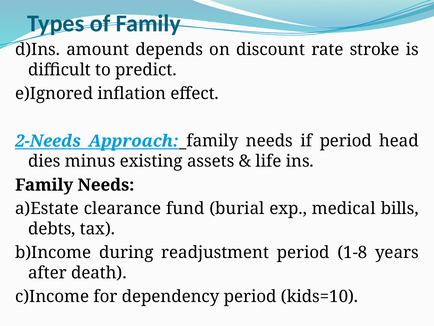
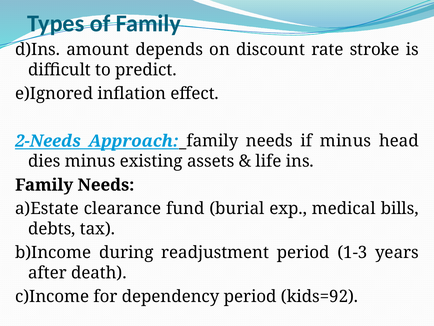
if period: period -> minus (346, 141)
1-8: 1-8 -> 1-3 (352, 252)
kids=10: kids=10 -> kids=92 (320, 296)
